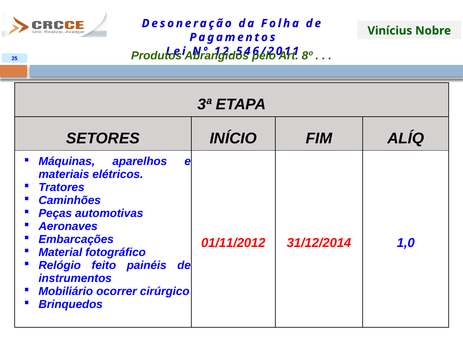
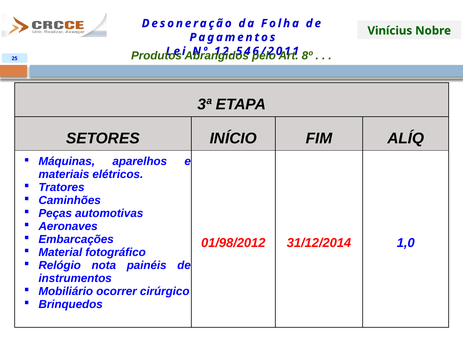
01/11/2012: 01/11/2012 -> 01/98/2012 (233, 243)
feito: feito -> nota (104, 265)
